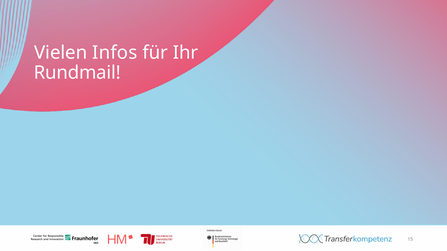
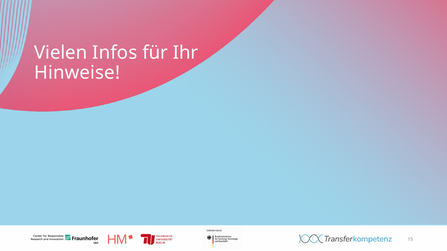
Rundmail: Rundmail -> Hinweise (77, 73)
